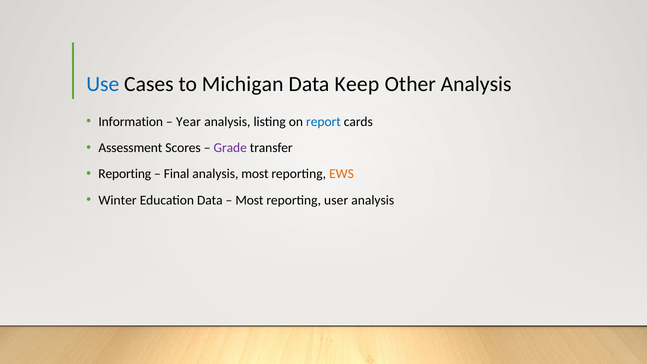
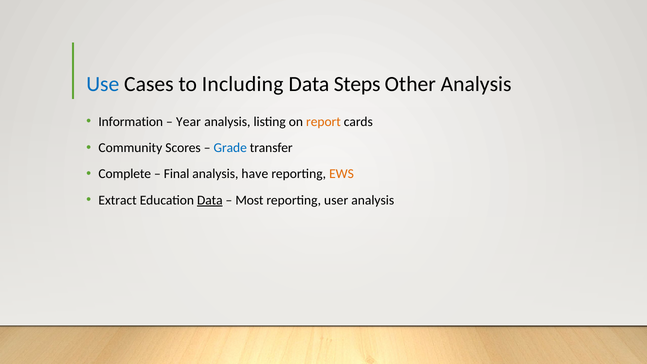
Michigan: Michigan -> Including (243, 84)
Keep: Keep -> Steps (357, 84)
report colour: blue -> orange (323, 122)
Assessment: Assessment -> Community (130, 148)
Grade colour: purple -> blue (230, 148)
Reporting: Reporting -> Complete (125, 174)
analysis most: most -> have (255, 174)
Winter: Winter -> Extract (118, 200)
Data underline: none -> present (210, 200)
